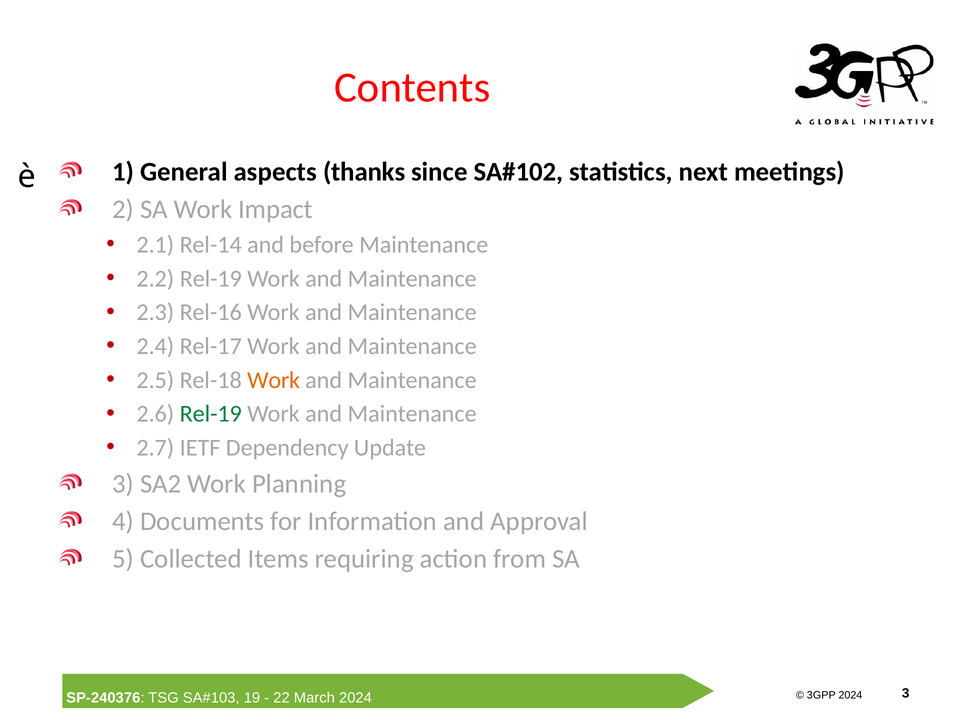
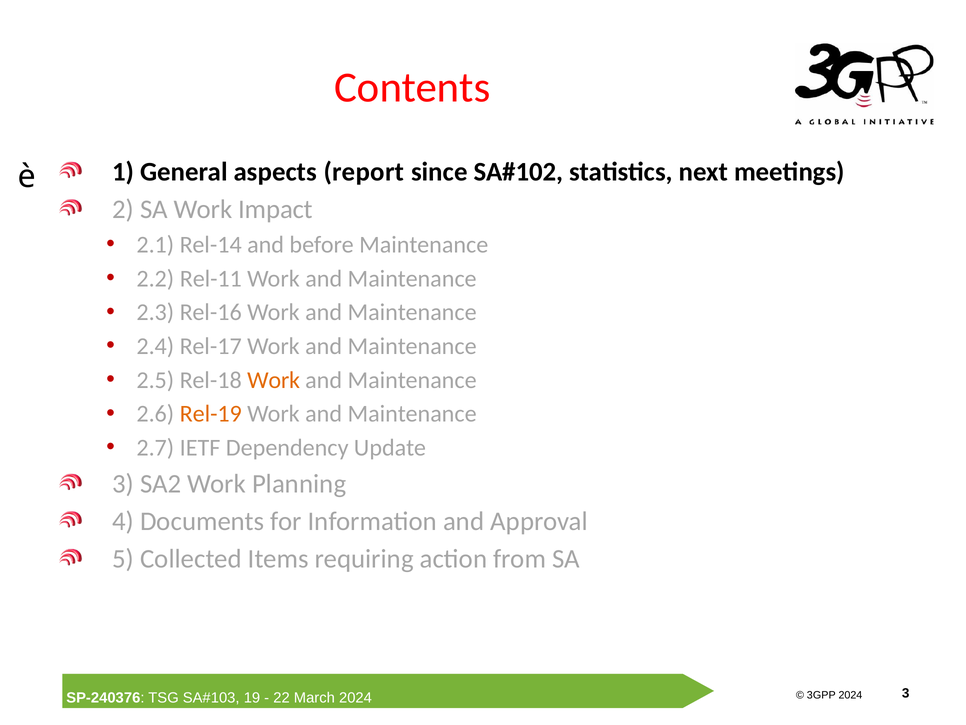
thanks: thanks -> report (364, 172)
2.2 Rel-19: Rel-19 -> Rel-11 (211, 278)
Rel-19 colour: green -> orange (211, 414)
